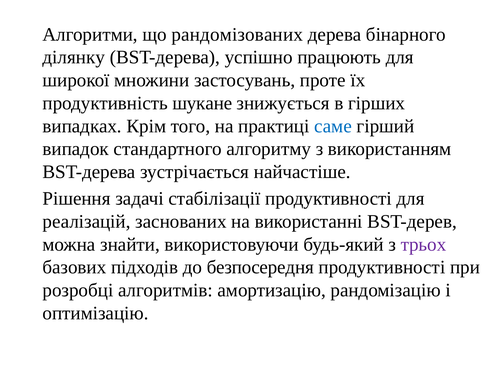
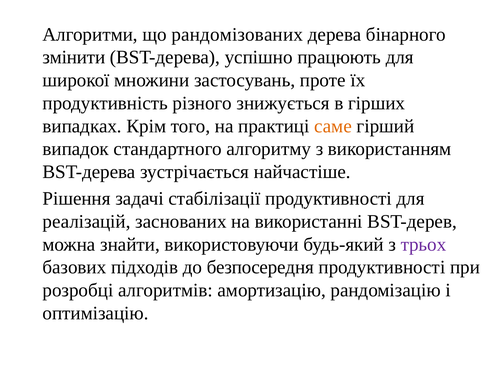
ділянку: ділянку -> змінити (74, 57)
шукане: шукане -> різного (202, 103)
саме colour: blue -> orange (333, 126)
